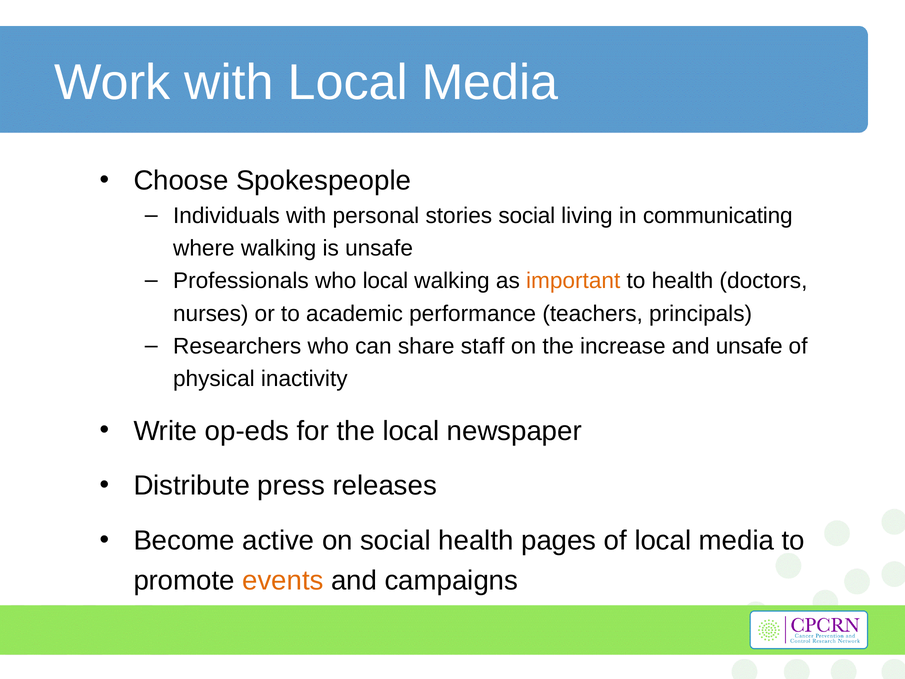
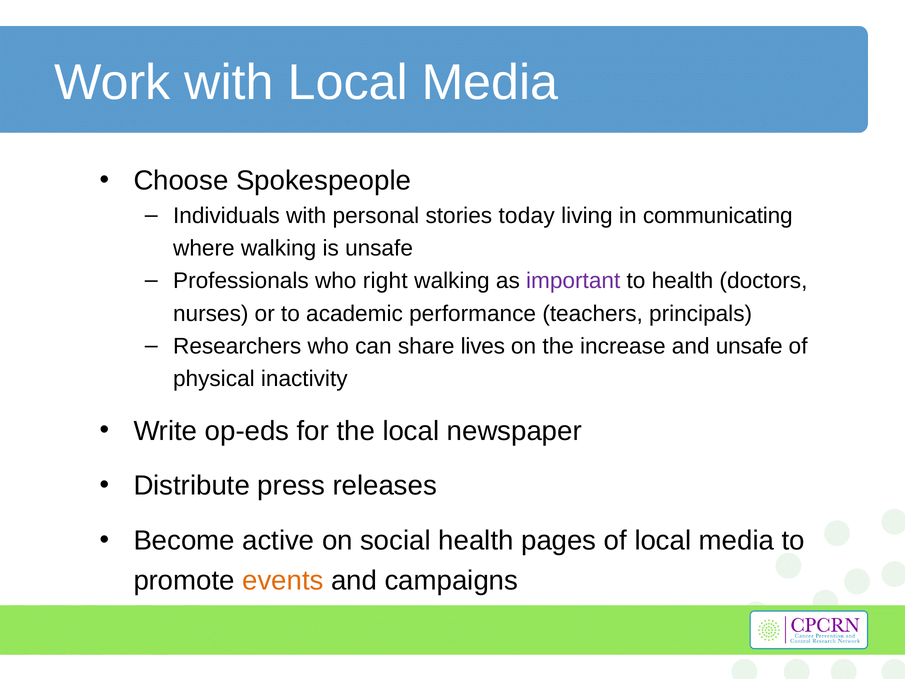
stories social: social -> today (527, 216)
who local: local -> right (385, 281)
important colour: orange -> purple (573, 281)
staff: staff -> lives (483, 346)
